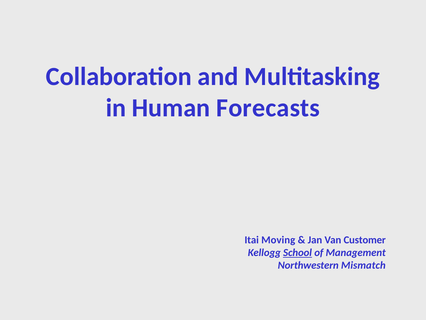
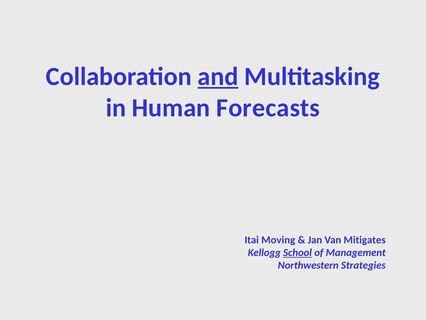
and underline: none -> present (218, 77)
Customer: Customer -> Mitigates (365, 239)
Mismatch: Mismatch -> Strategies (363, 265)
